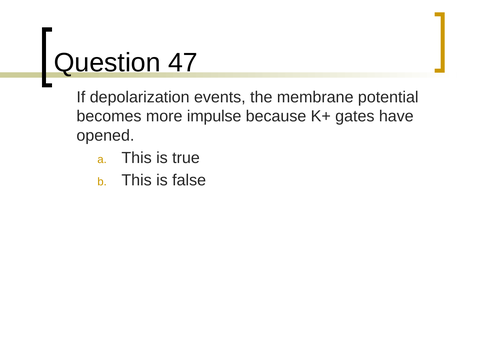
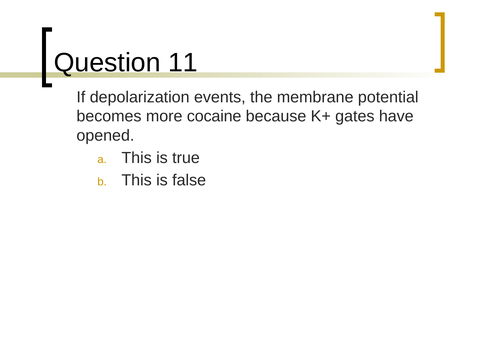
47: 47 -> 11 (183, 63)
impulse: impulse -> cocaine (214, 117)
